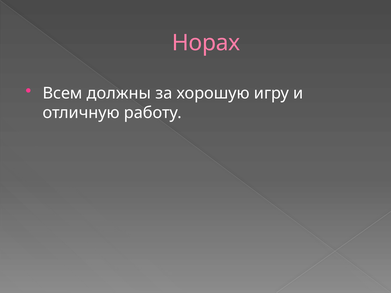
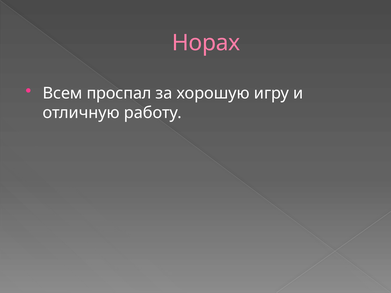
должны: должны -> проспал (119, 93)
